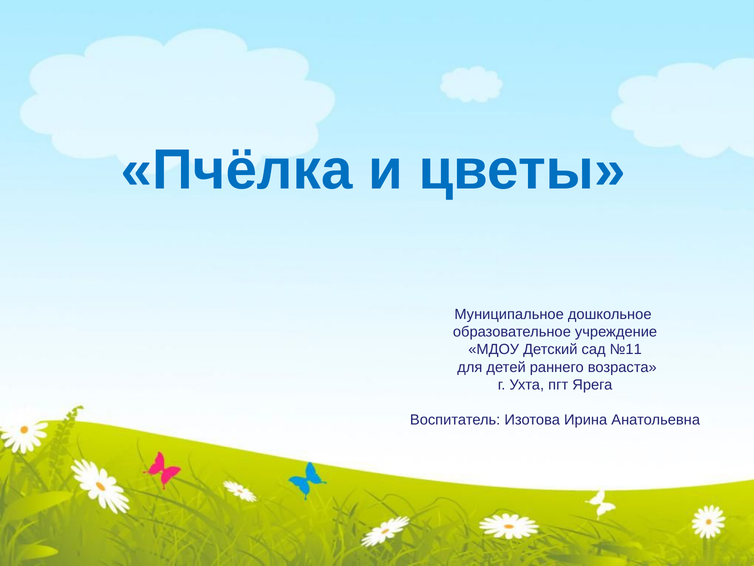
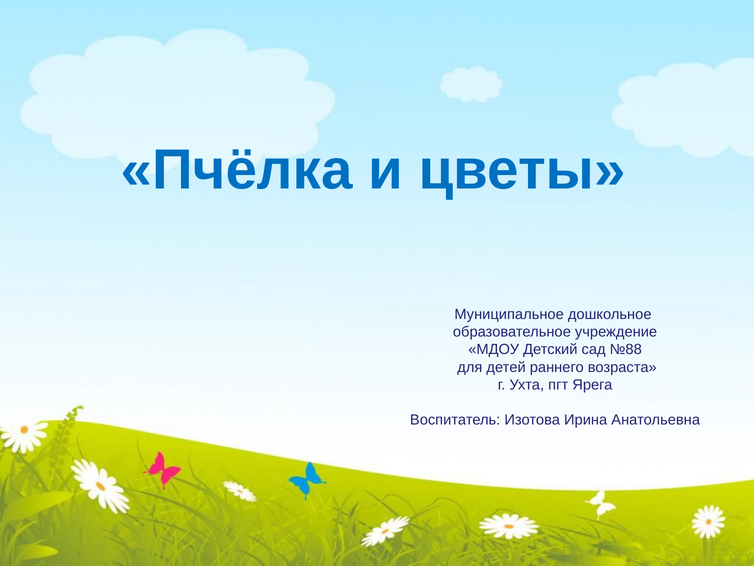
№11: №11 -> №88 (626, 349)
